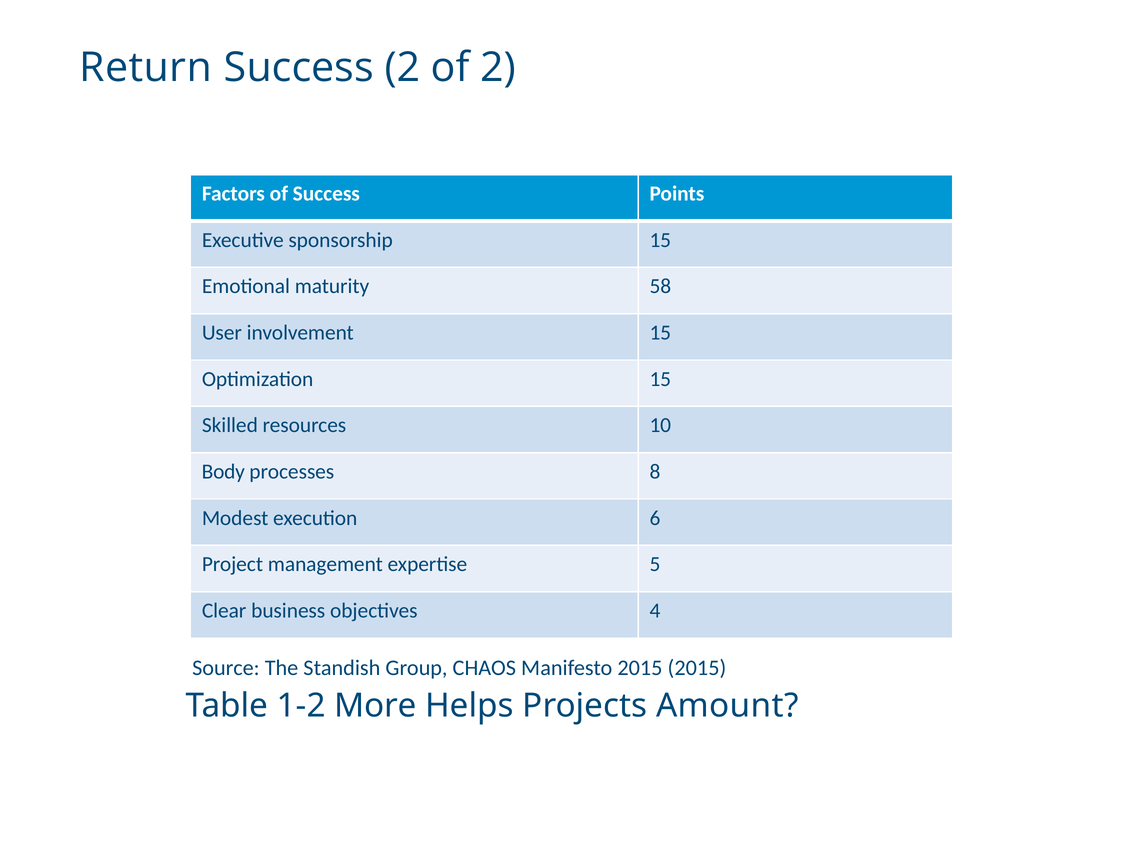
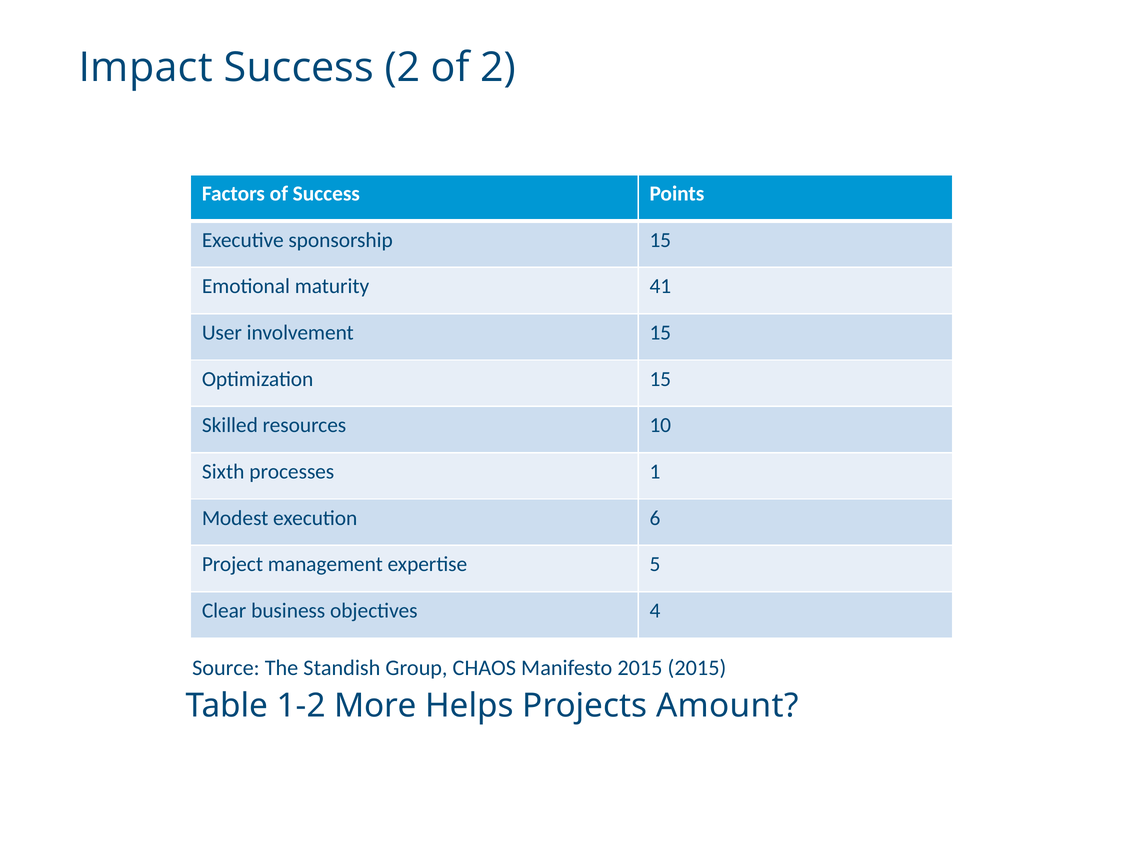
Return: Return -> Impact (146, 68)
58: 58 -> 41 (660, 286)
Body: Body -> Sixth (223, 472)
8: 8 -> 1 (655, 472)
